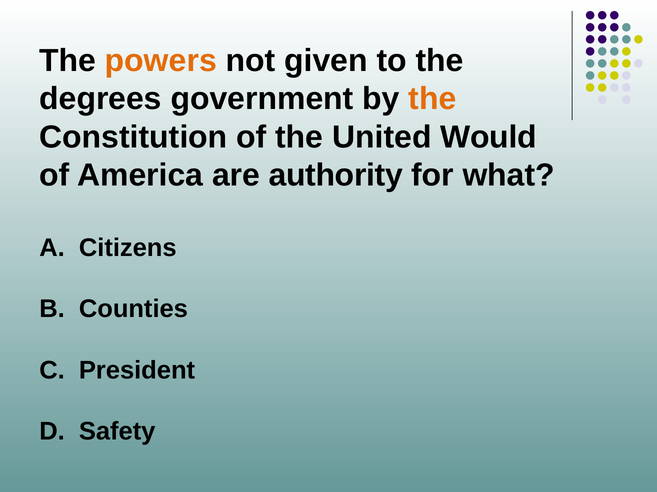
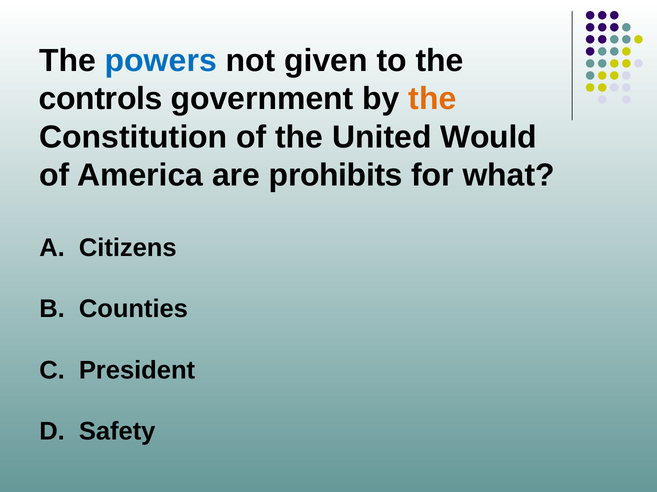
powers colour: orange -> blue (161, 61)
degrees: degrees -> controls (101, 99)
authority: authority -> prohibits (336, 176)
